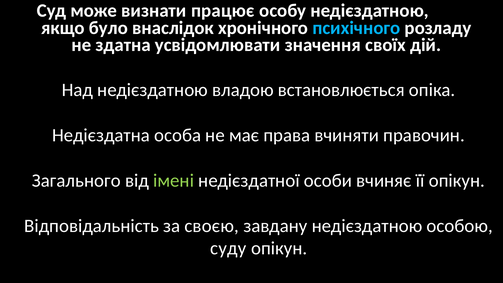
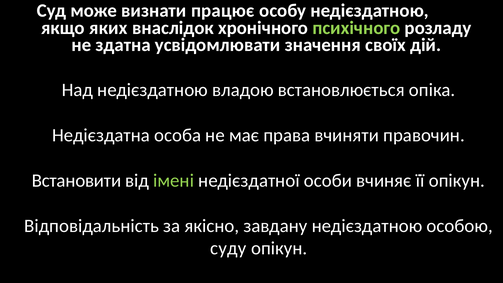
було: було -> яких (108, 28)
психічного colour: light blue -> light green (356, 28)
Загального: Загального -> Встановити (76, 180)
своєю: своєю -> якісно (212, 226)
